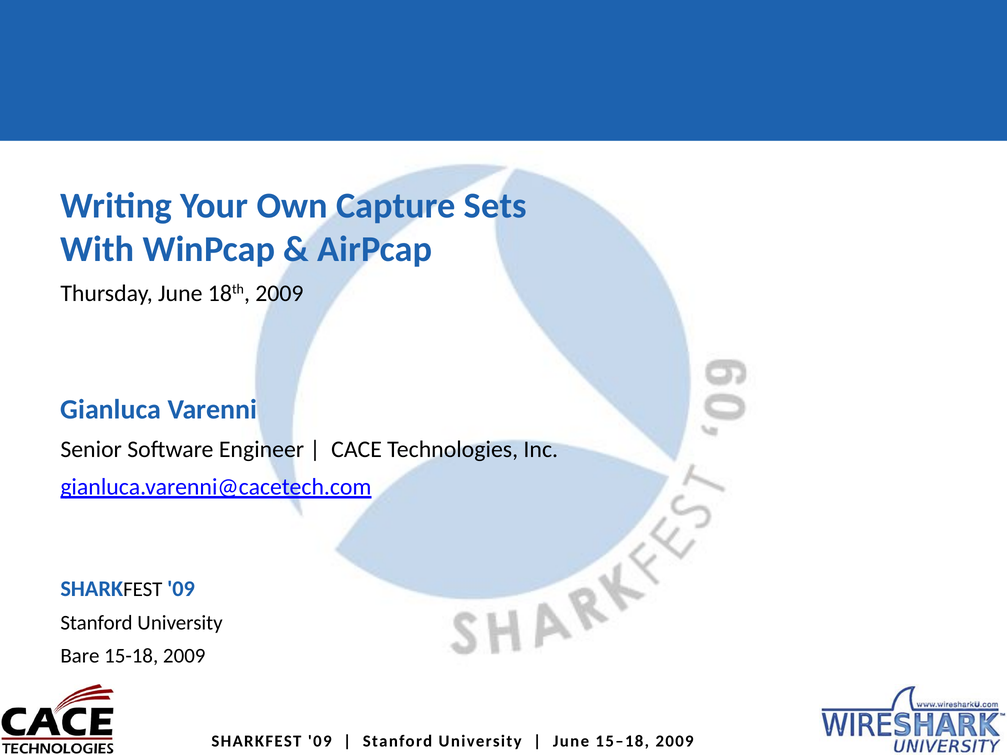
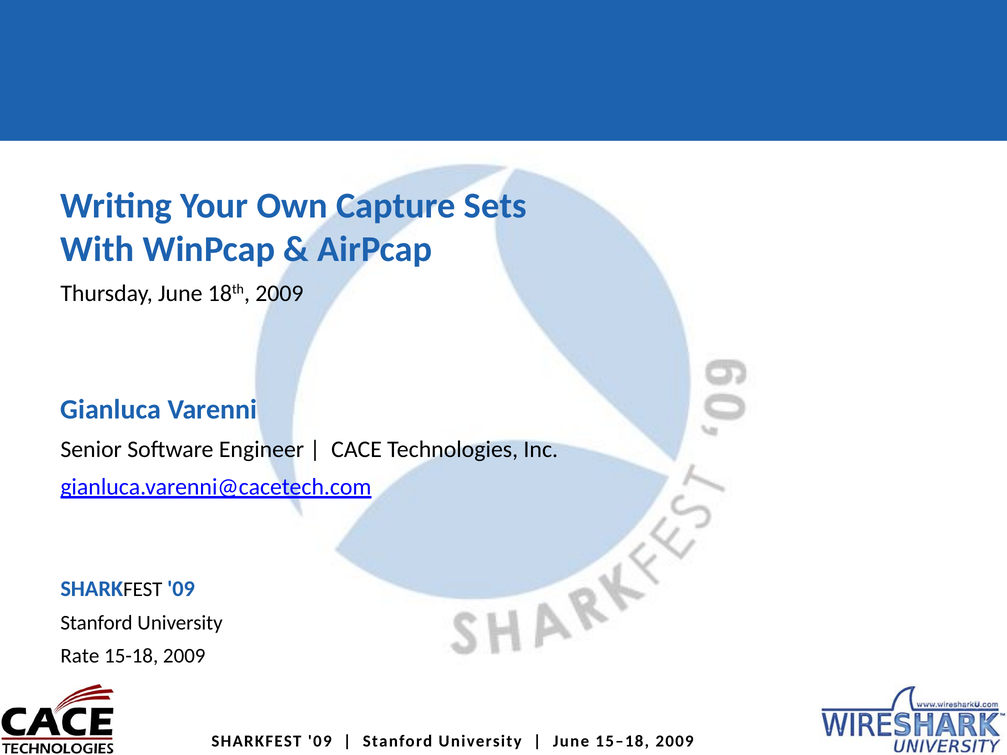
Bare: Bare -> Rate (80, 656)
